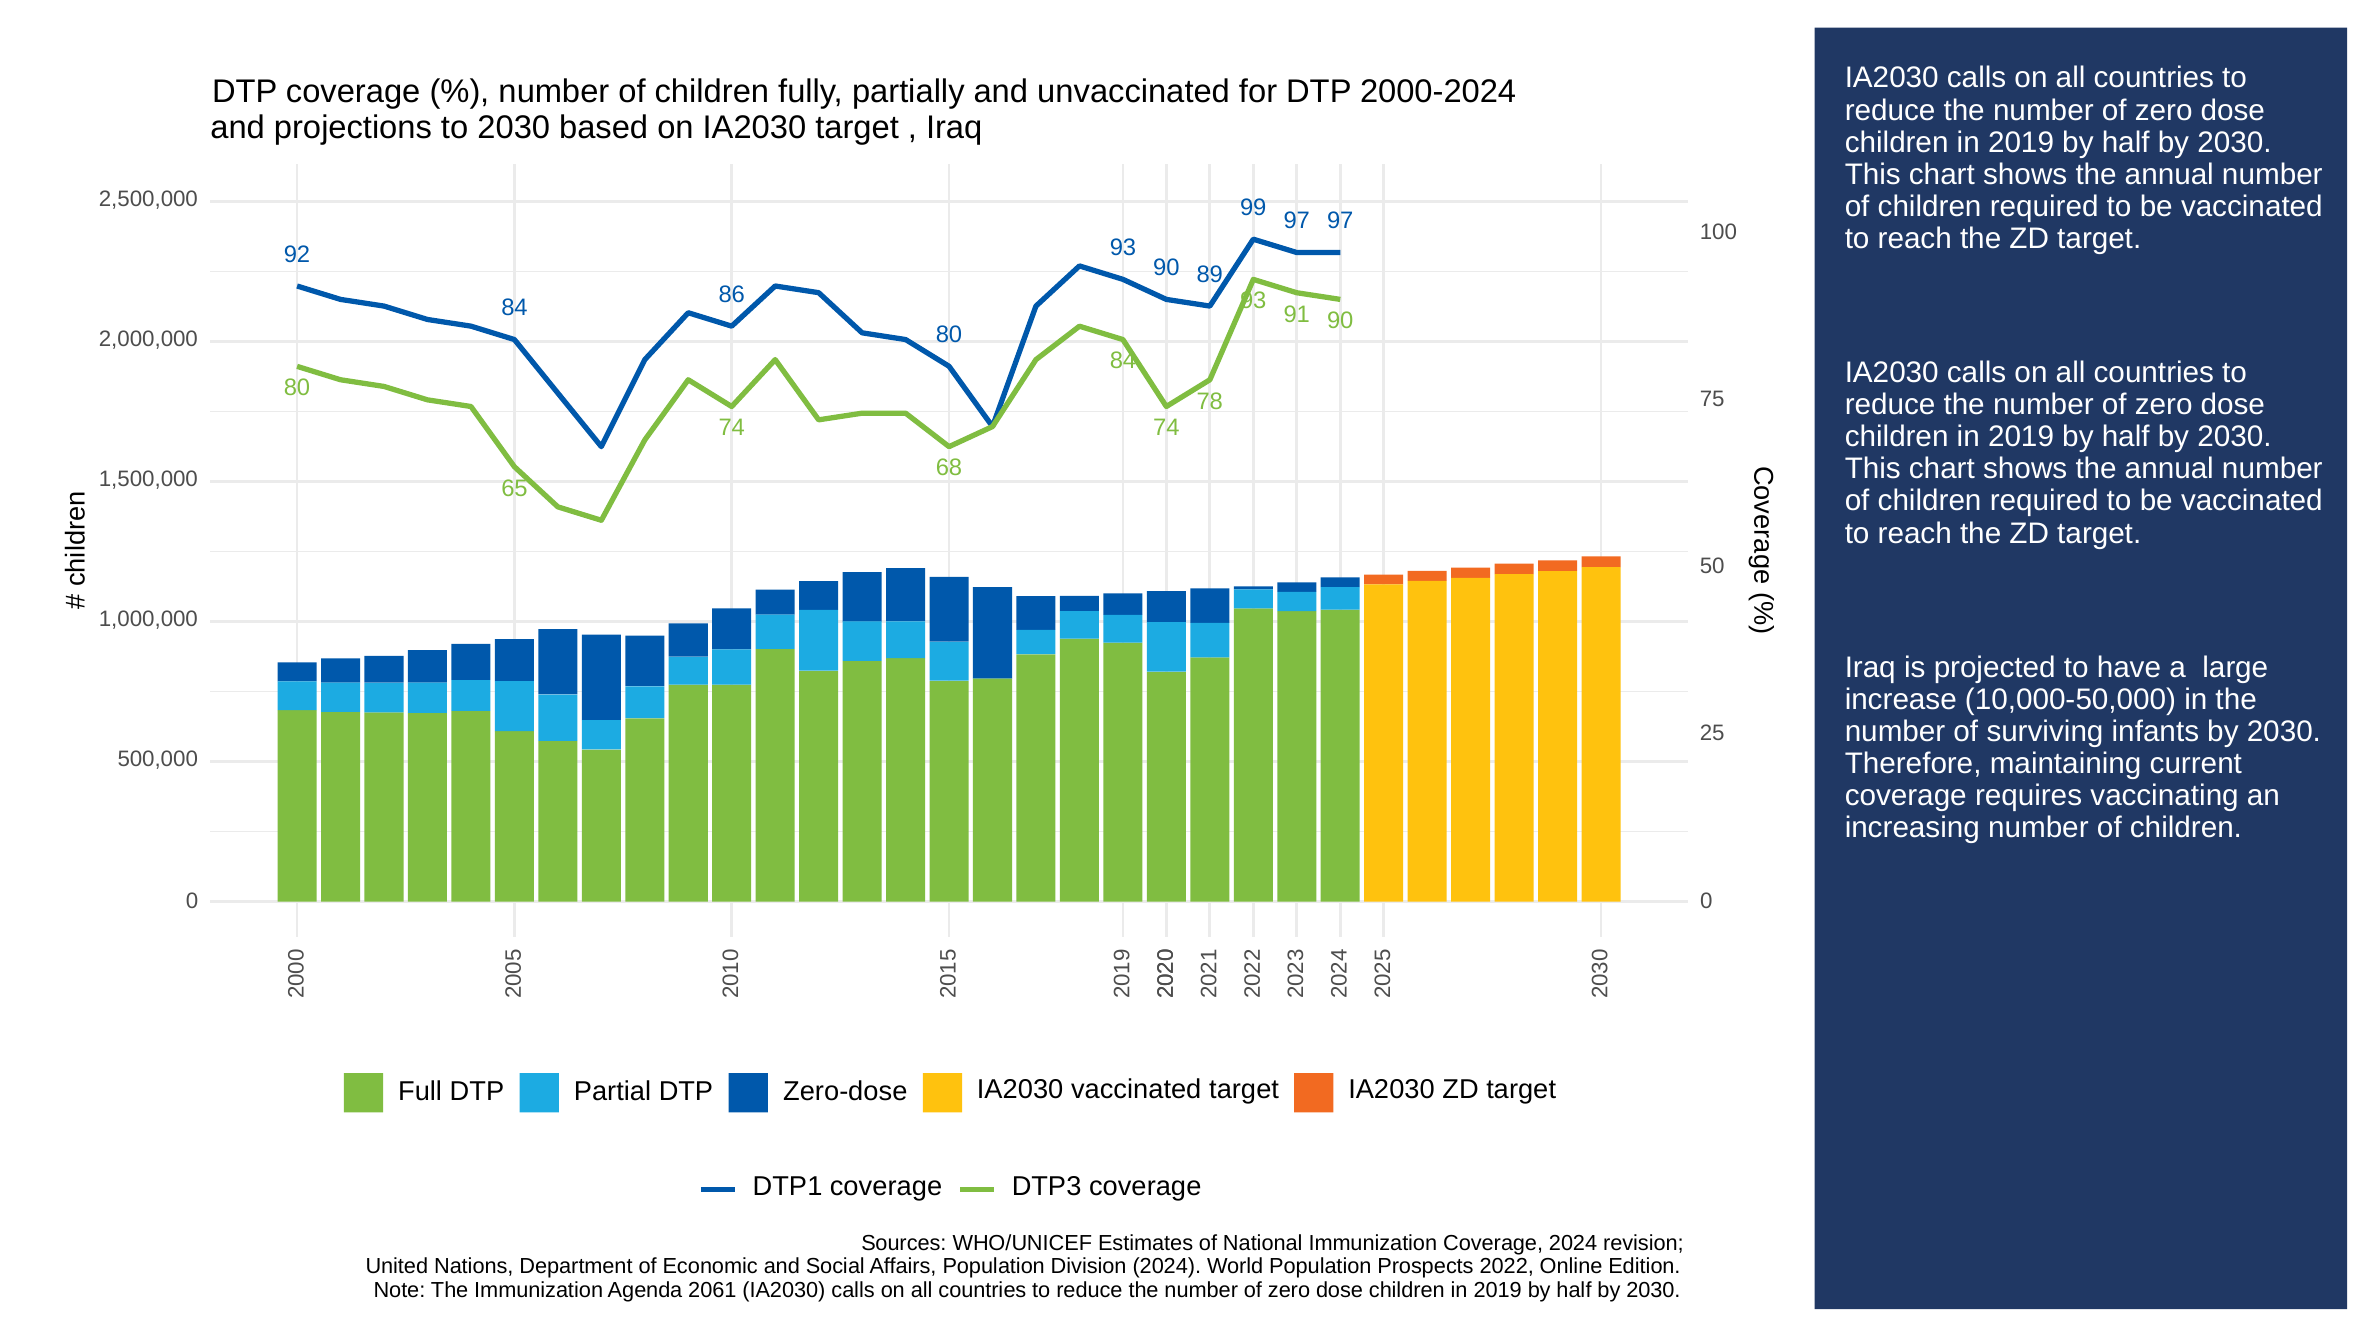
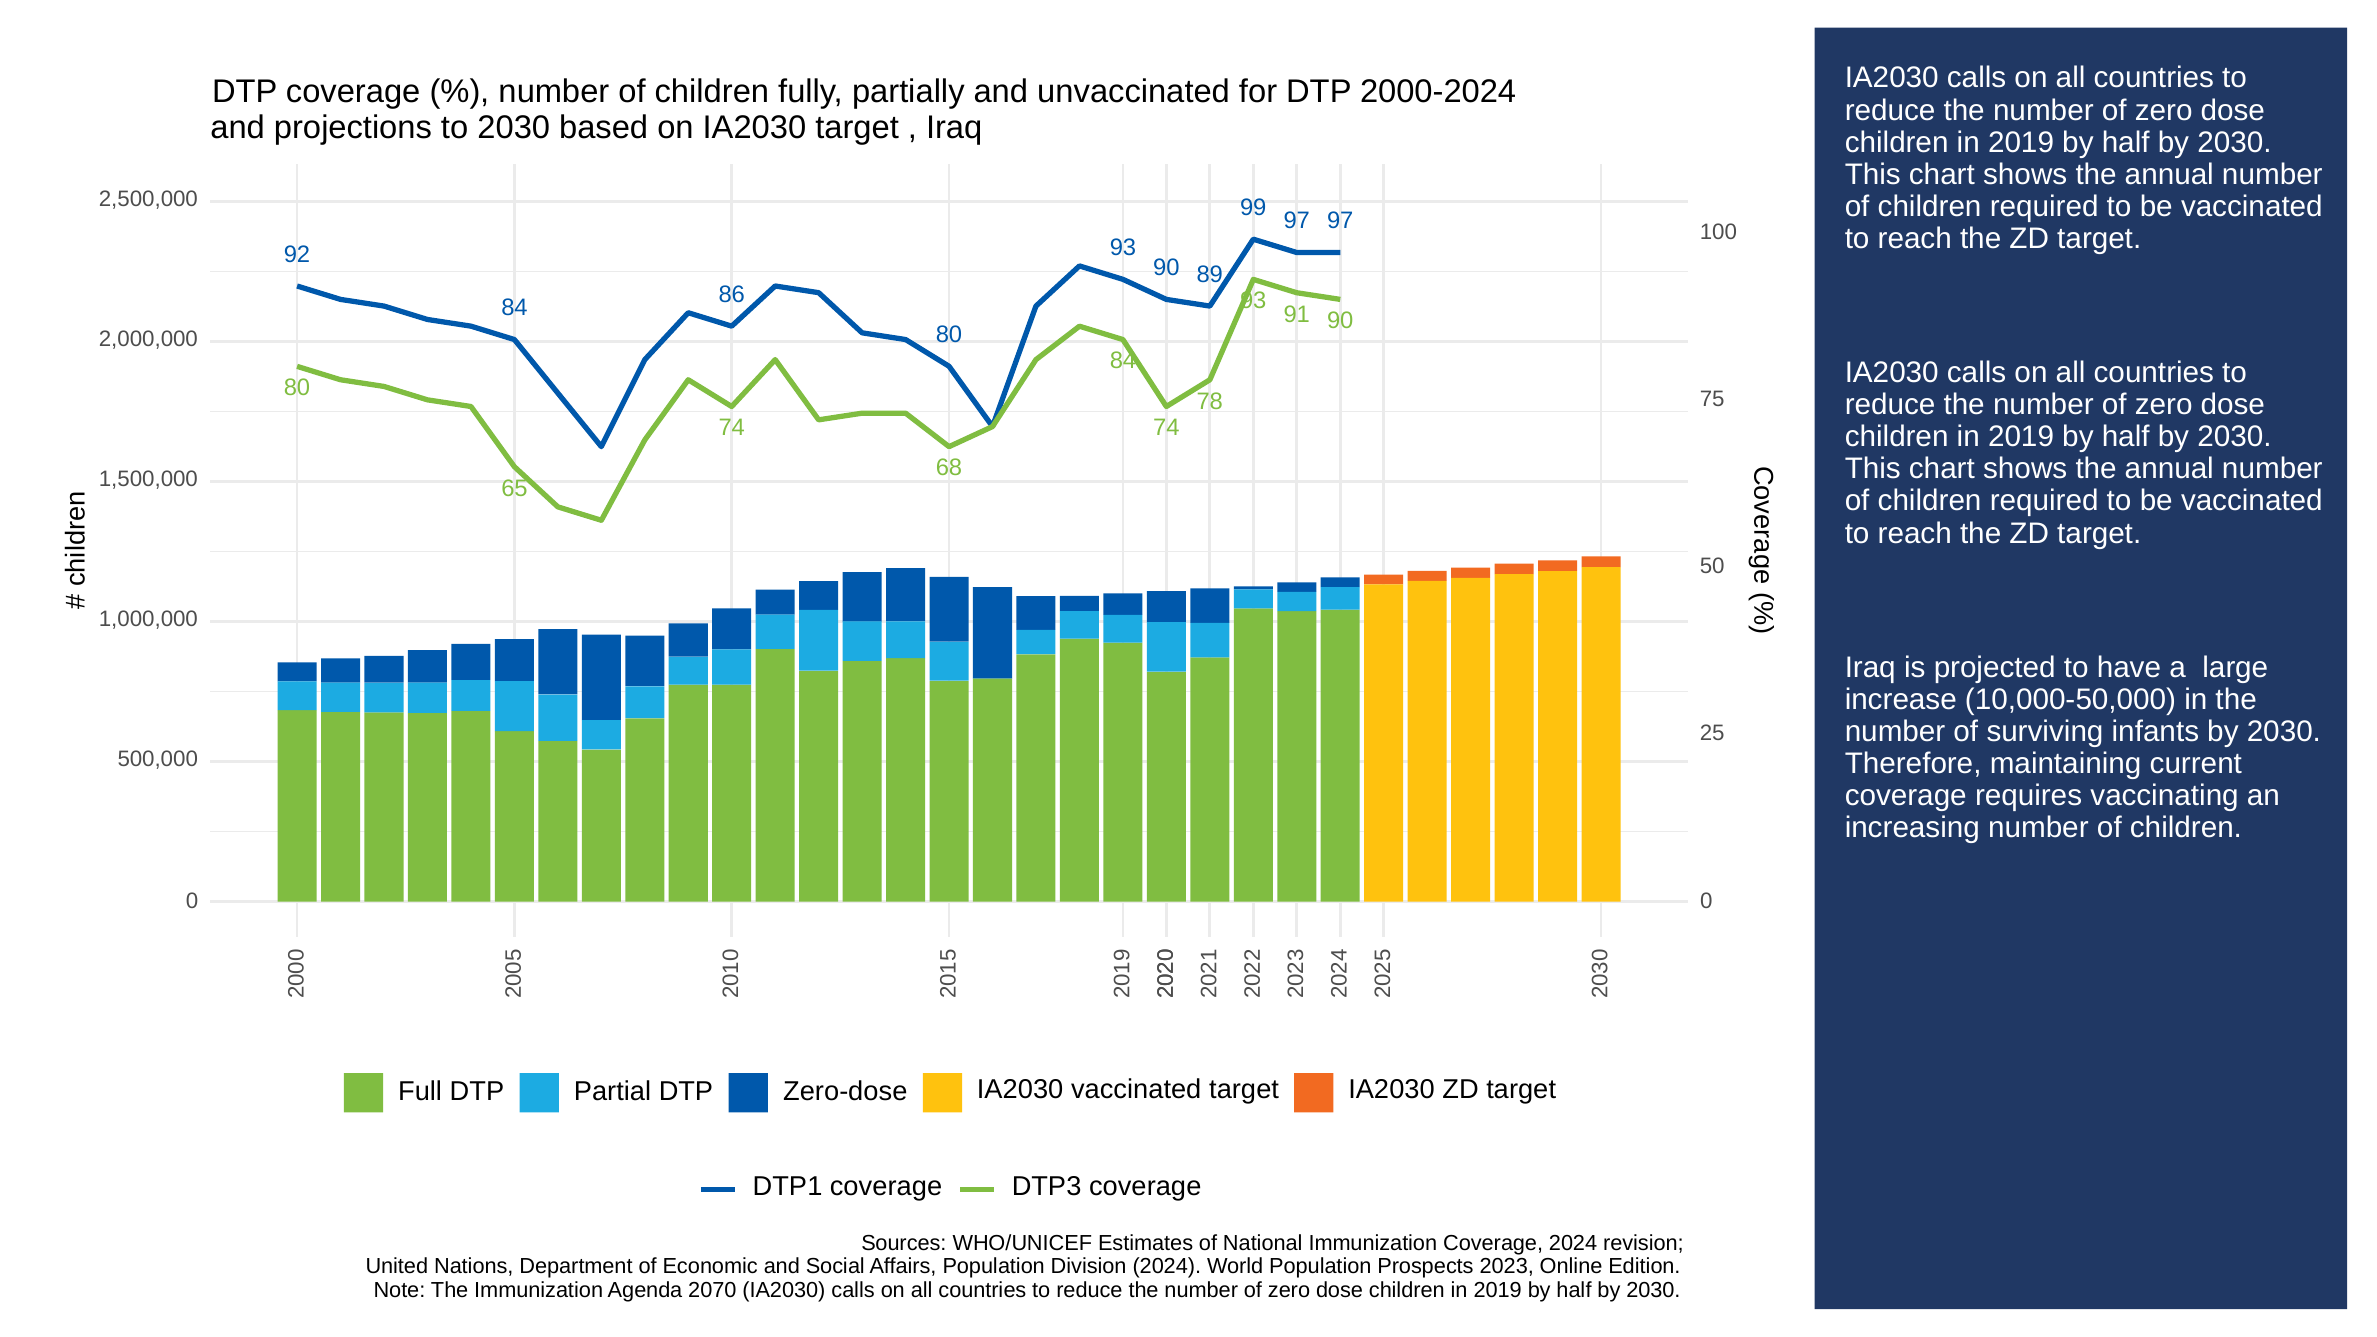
2022: 2022 -> 2023 (1507, 1267)
2061: 2061 -> 2070 (712, 1290)
